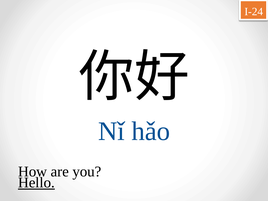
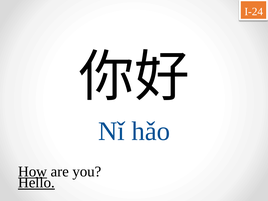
How underline: none -> present (33, 172)
